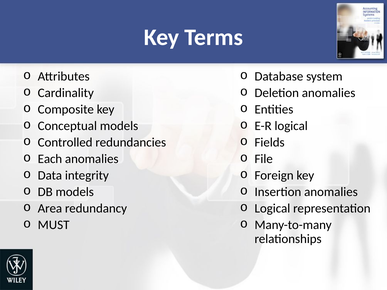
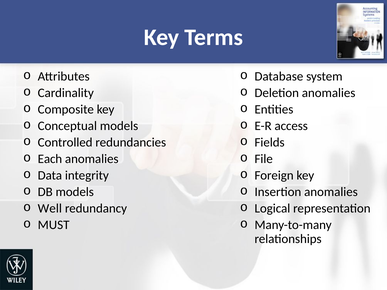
E-R logical: logical -> access (291, 126)
Area: Area -> Well (50, 209)
